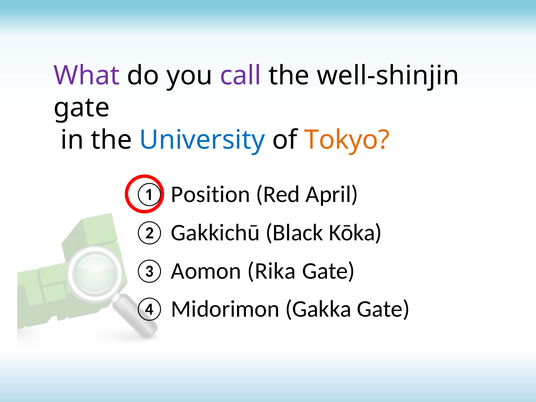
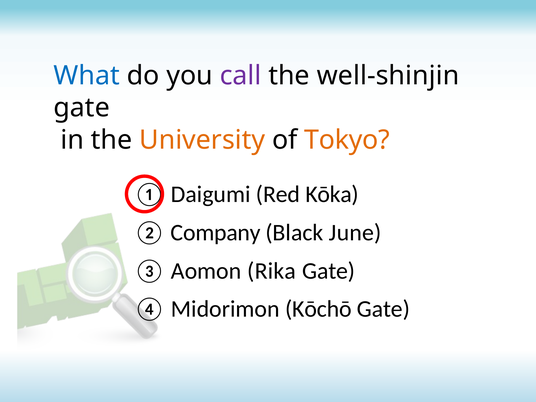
What colour: purple -> blue (87, 76)
University colour: blue -> orange (202, 140)
Position: Position -> Daigumi (211, 194)
April: April -> Kōka (332, 194)
Gakkichū: Gakkichū -> Company (216, 233)
Kōka: Kōka -> June (355, 233)
Gakka: Gakka -> Kōchō (318, 309)
